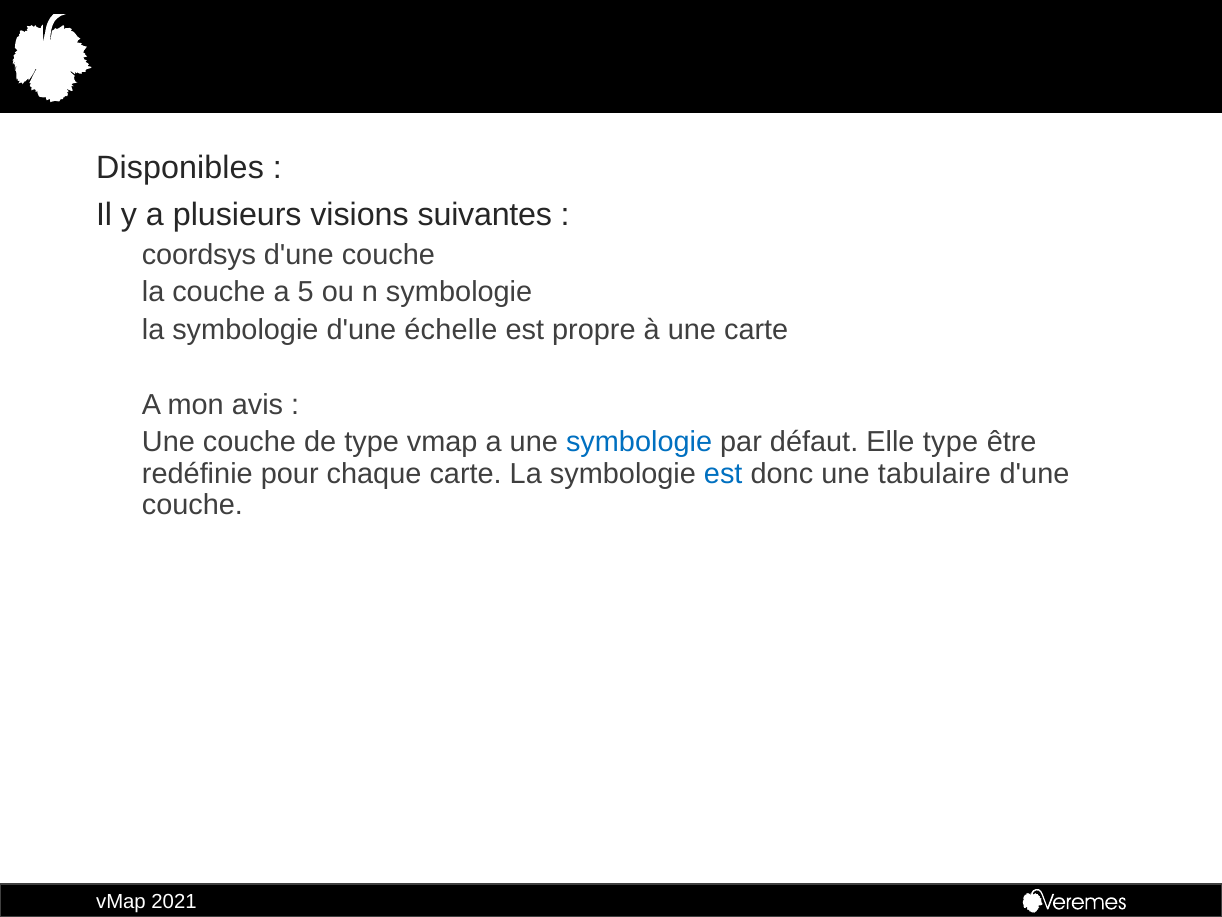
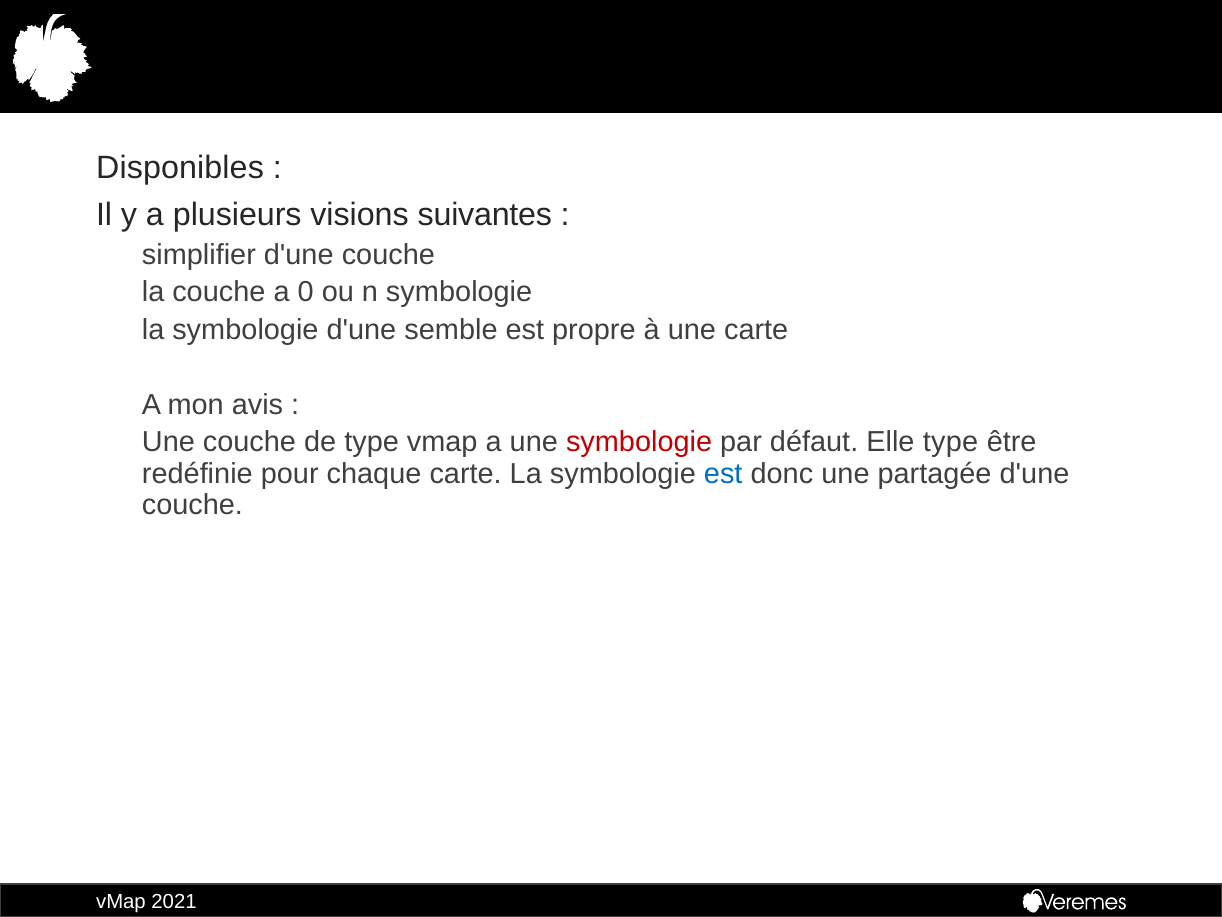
coordsys: coordsys -> simplifier (199, 255)
5: 5 -> 0 (306, 292)
échelle: échelle -> semble (451, 330)
symbologie colour: blue -> red (639, 442)
tabulaire: tabulaire -> partagée (935, 473)
